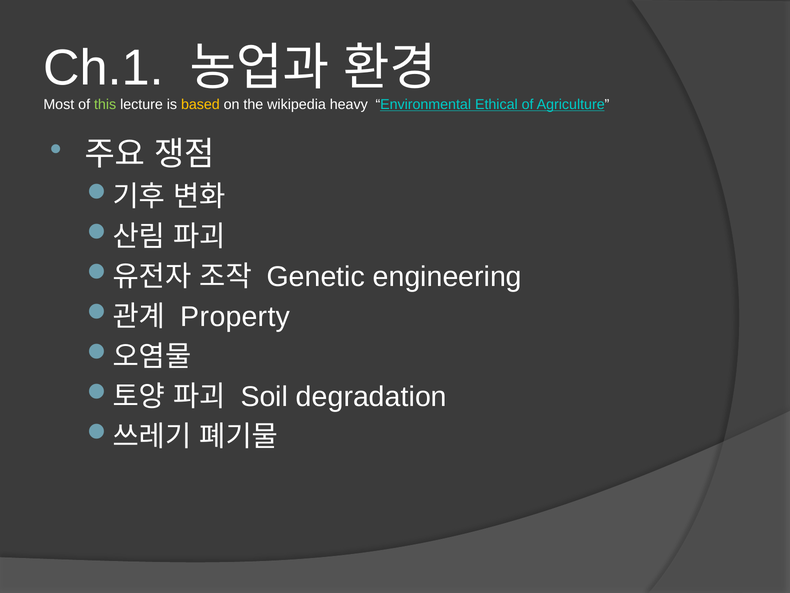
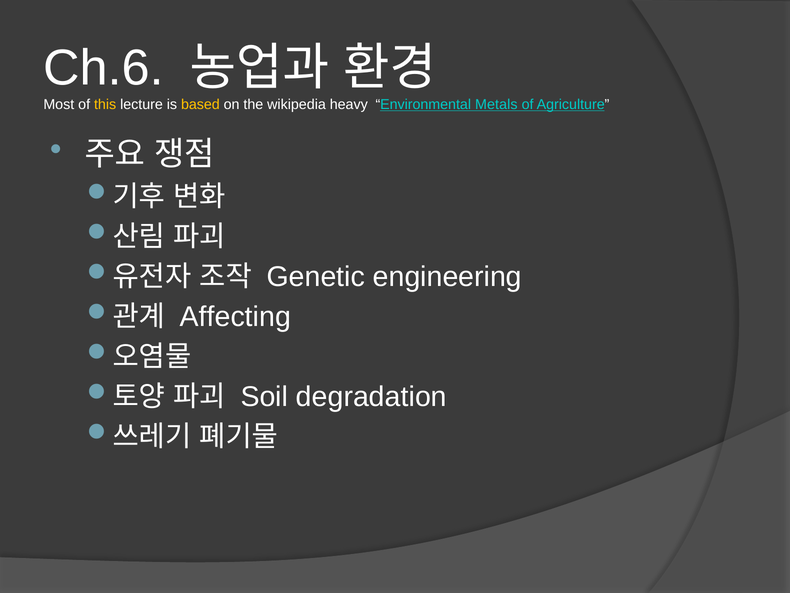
Ch.1: Ch.1 -> Ch.6 (104, 68)
this colour: light green -> yellow (105, 104)
Ethical: Ethical -> Metals (496, 104)
Property: Property -> Affecting (235, 317)
